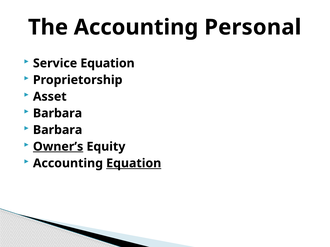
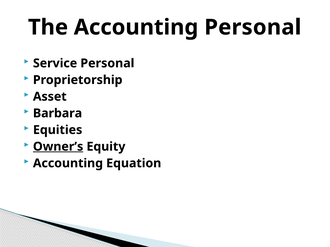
Service Equation: Equation -> Personal (107, 63)
Barbara: Barbara -> Equities (58, 130)
Equation underline: present -> none (134, 164)
